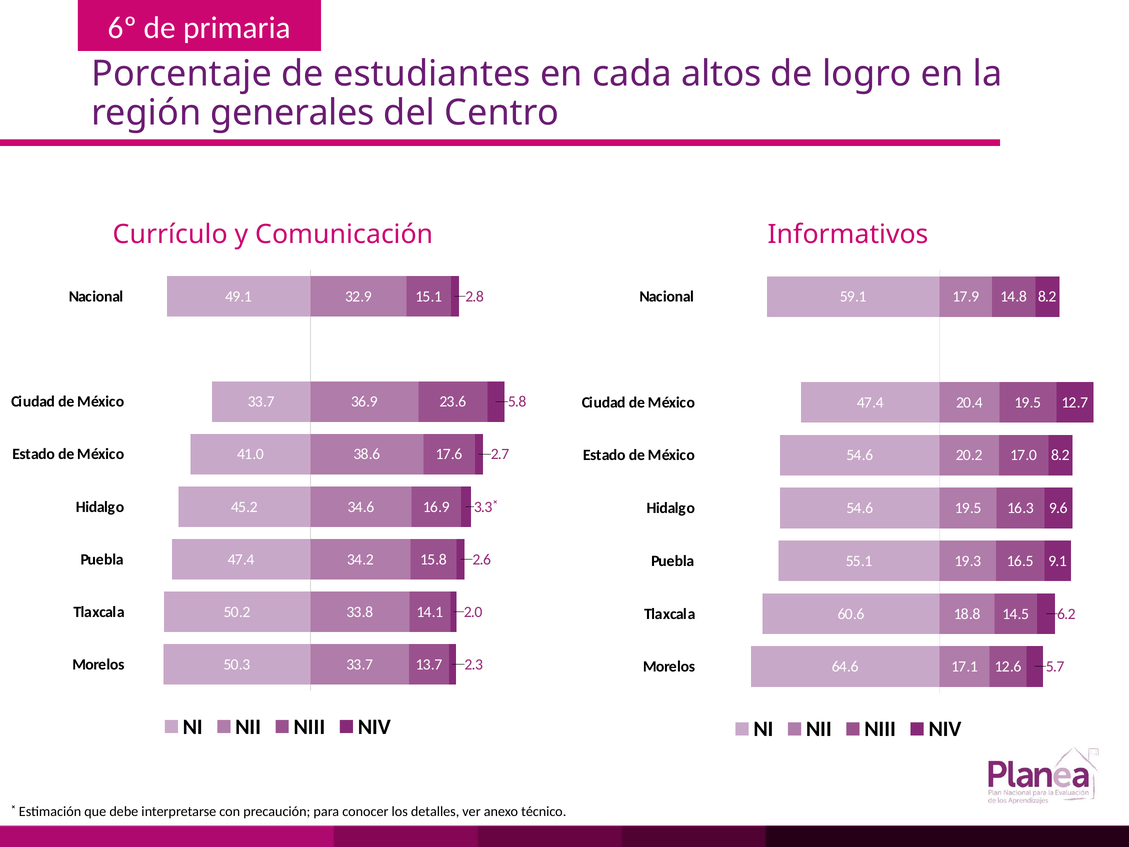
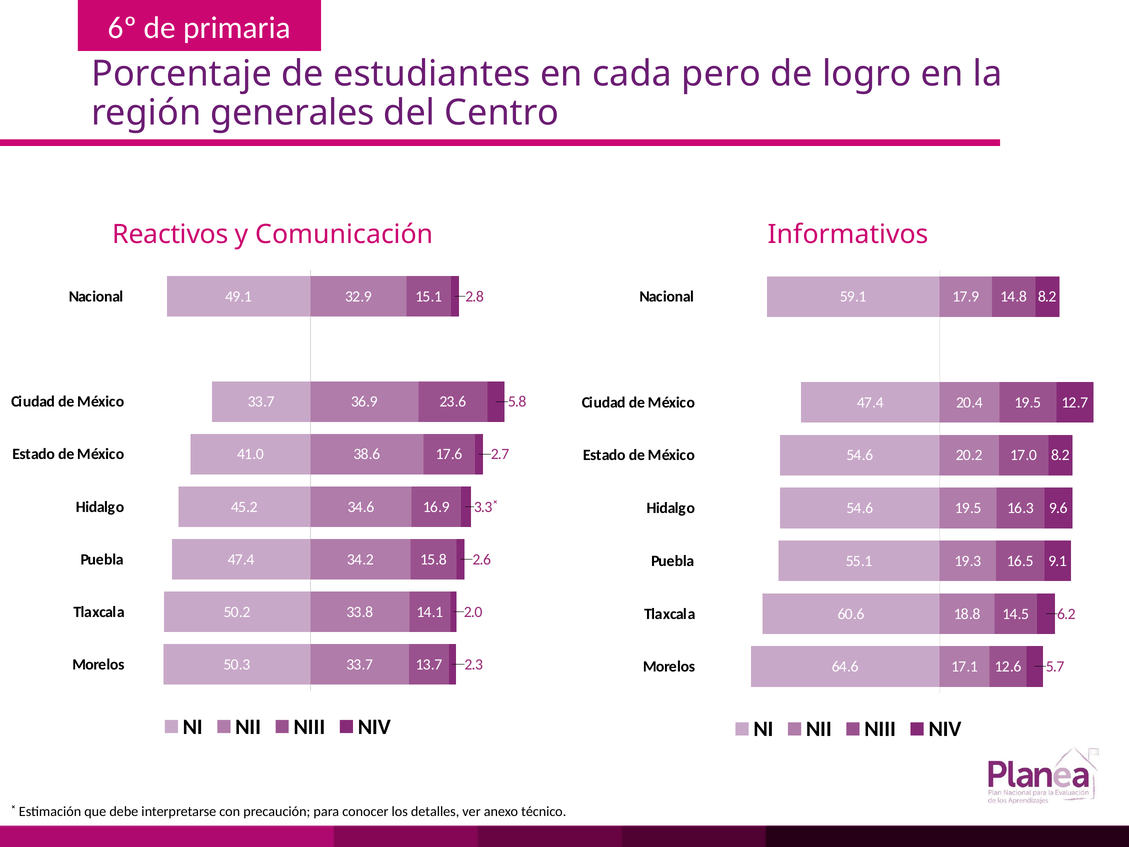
altos: altos -> pero (721, 74)
Currículo: Currículo -> Reactivos (170, 234)
